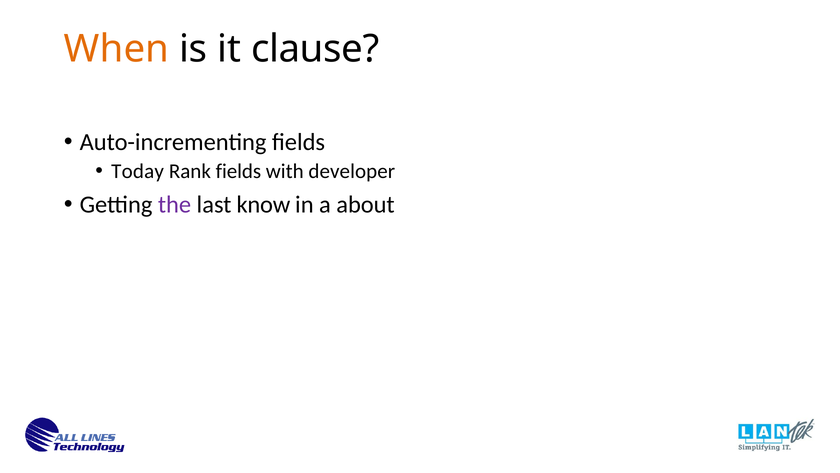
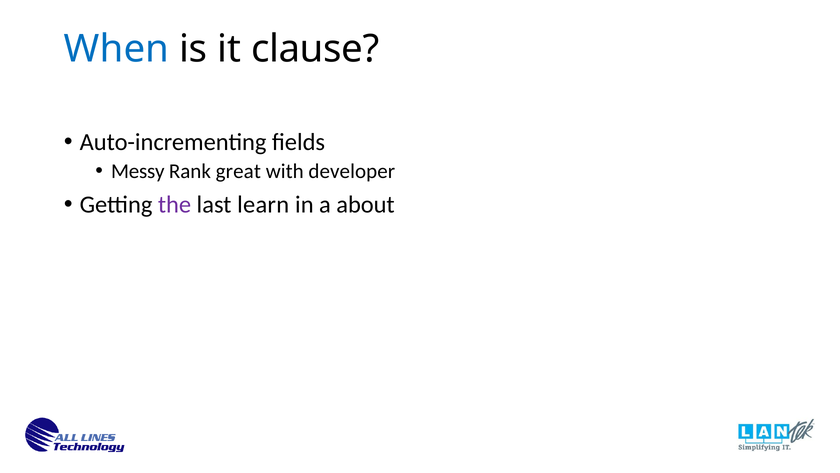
When colour: orange -> blue (116, 49)
Today: Today -> Messy (138, 171)
Rank fields: fields -> great (238, 171)
know: know -> learn (263, 204)
